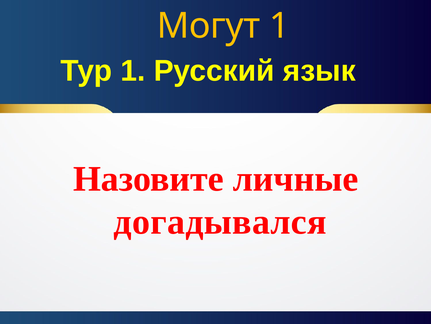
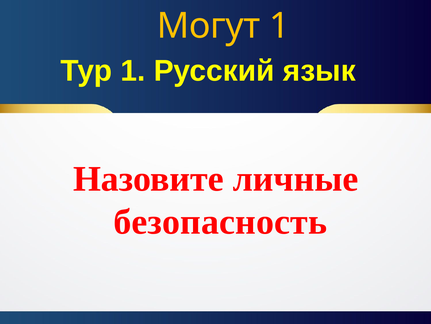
догадывался: догадывался -> безопасность (220, 222)
